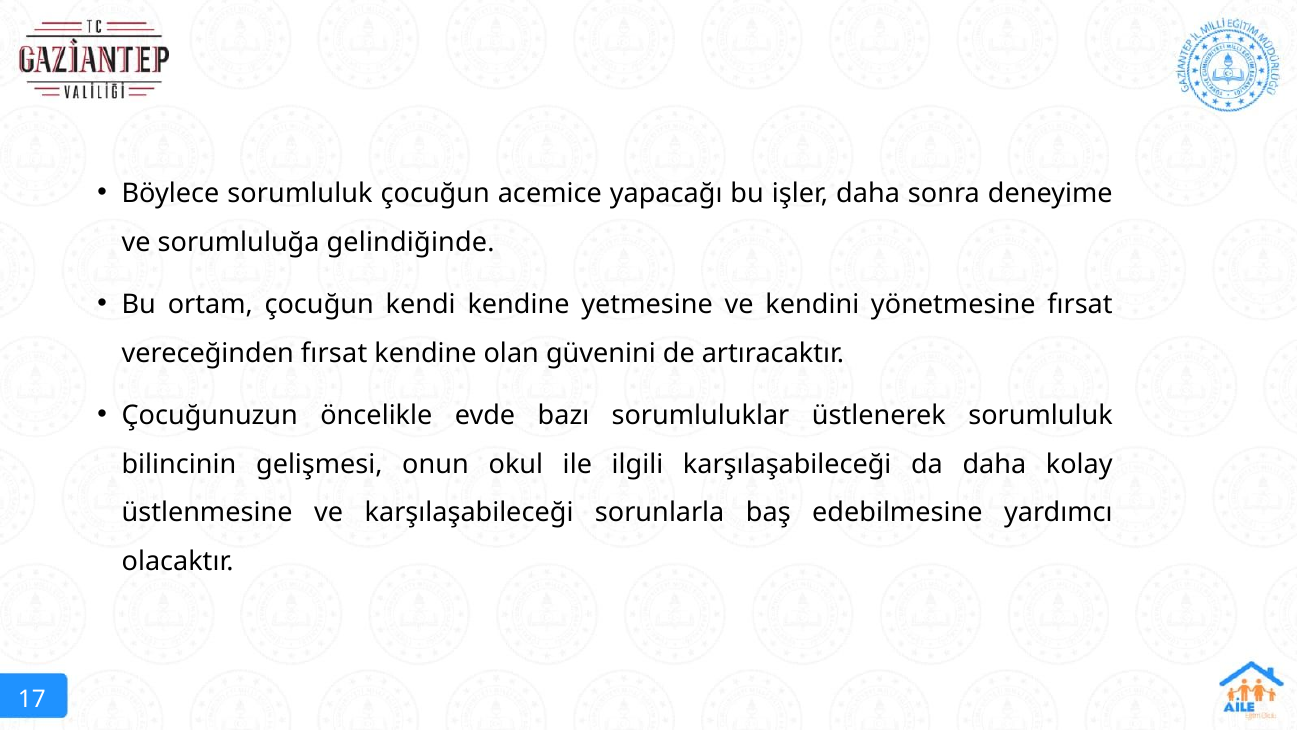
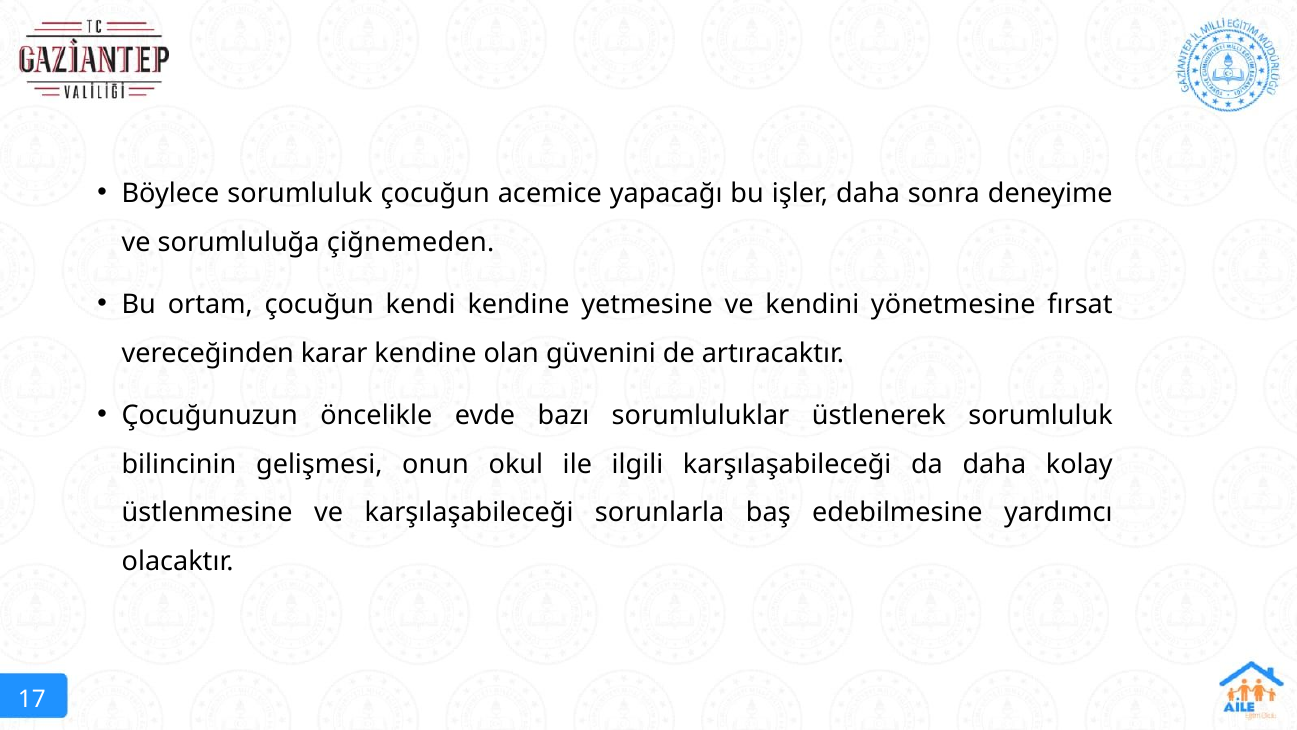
gelindiğinde: gelindiğinde -> çiğnemeden (411, 242)
vereceğinden fırsat: fırsat -> karar (334, 353)
